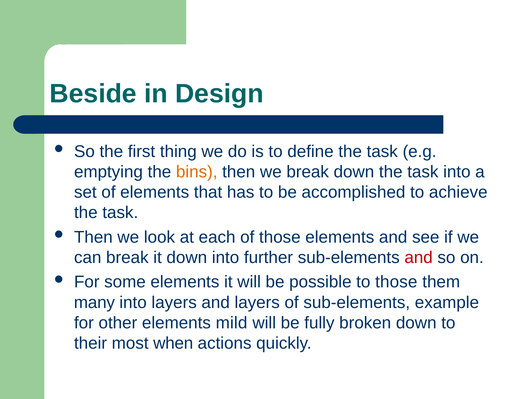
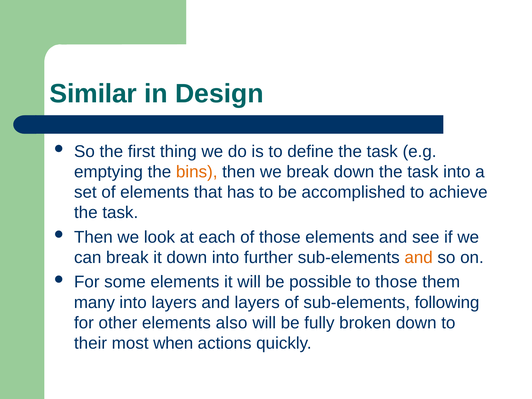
Beside: Beside -> Similar (93, 94)
and colour: red -> orange (419, 258)
example: example -> following (447, 302)
mild: mild -> also (232, 323)
